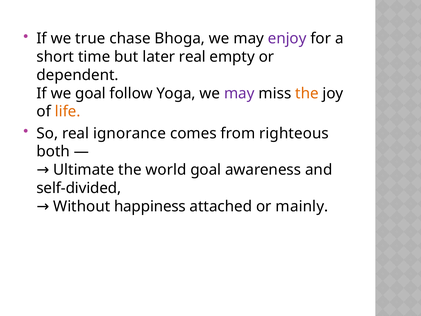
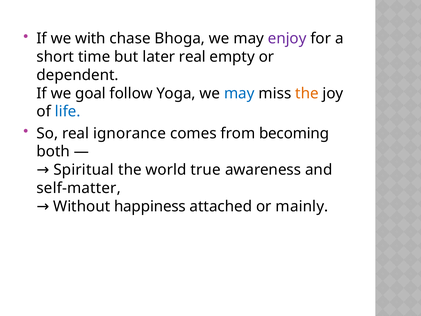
true: true -> with (91, 39)
may colour: purple -> blue (239, 93)
life colour: orange -> blue (68, 111)
righteous: righteous -> becoming (294, 133)
Ultimate: Ultimate -> Spiritual (84, 170)
world goal: goal -> true (206, 170)
self-divided: self-divided -> self-matter (79, 188)
